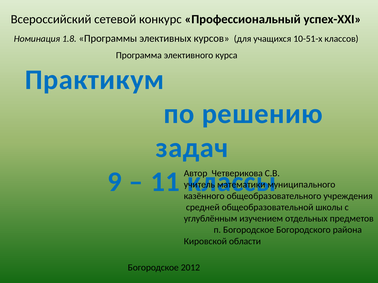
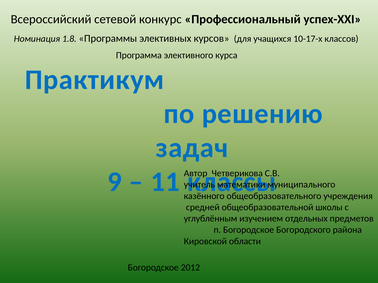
10-51-х: 10-51-х -> 10-17-х (308, 39)
